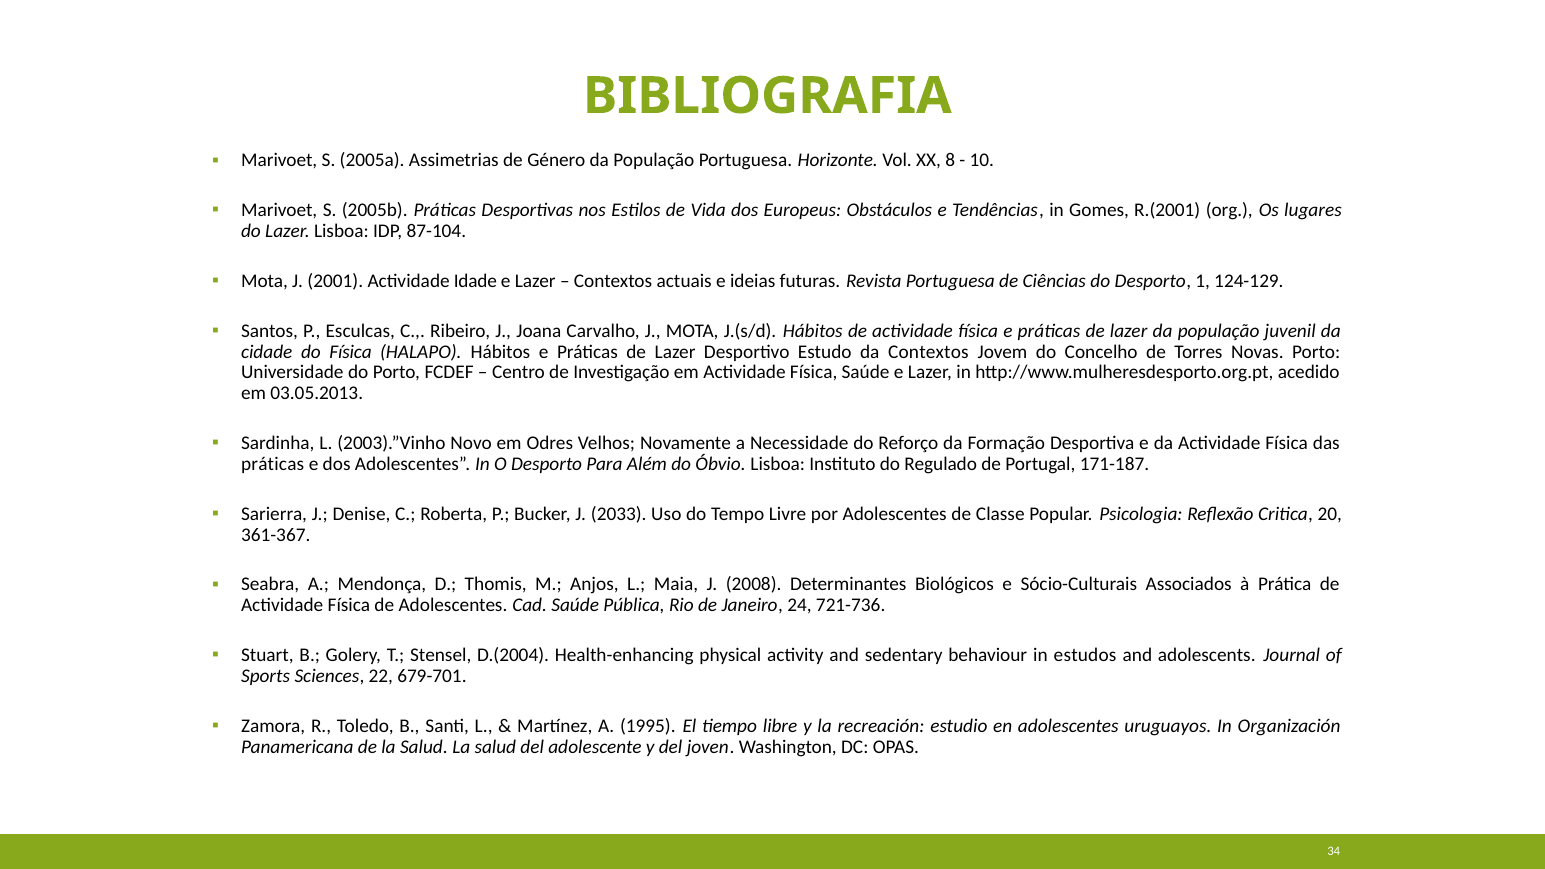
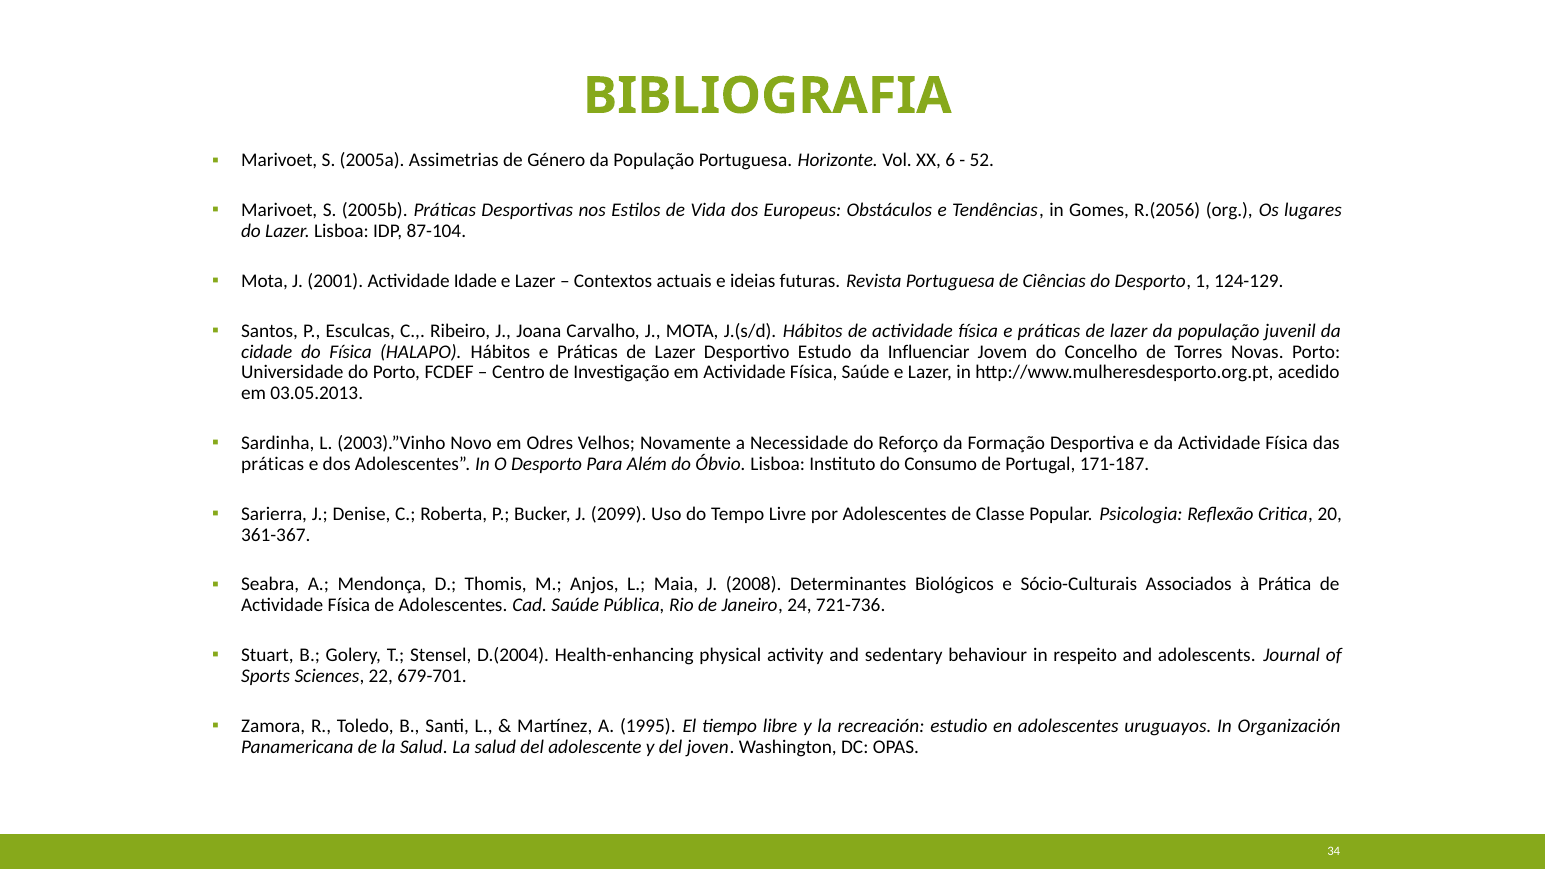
8: 8 -> 6 (950, 161)
10: 10 -> 52 (982, 161)
R.(2001: R.(2001 -> R.(2056 (1167, 210)
da Contextos: Contextos -> Influenciar (929, 352)
Regulado: Regulado -> Consumo (941, 464)
2033: 2033 -> 2099 (619, 514)
estudos: estudos -> respeito (1085, 655)
